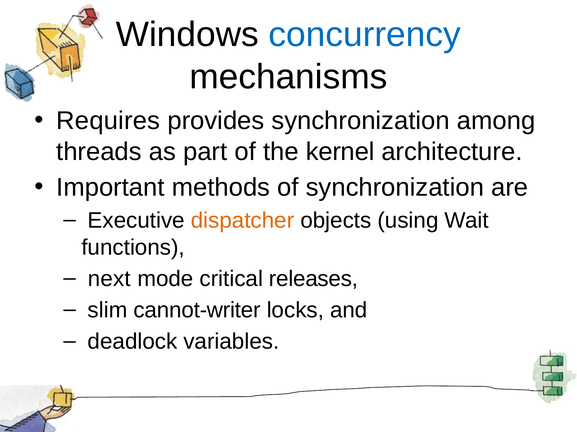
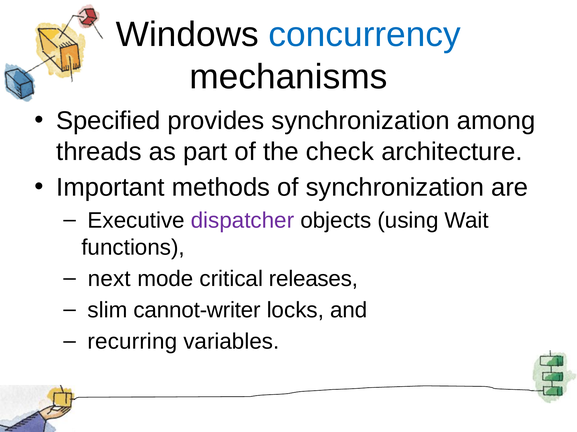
Requires: Requires -> Specified (108, 121)
kernel: kernel -> check (340, 152)
dispatcher colour: orange -> purple (243, 221)
deadlock: deadlock -> recurring (132, 342)
